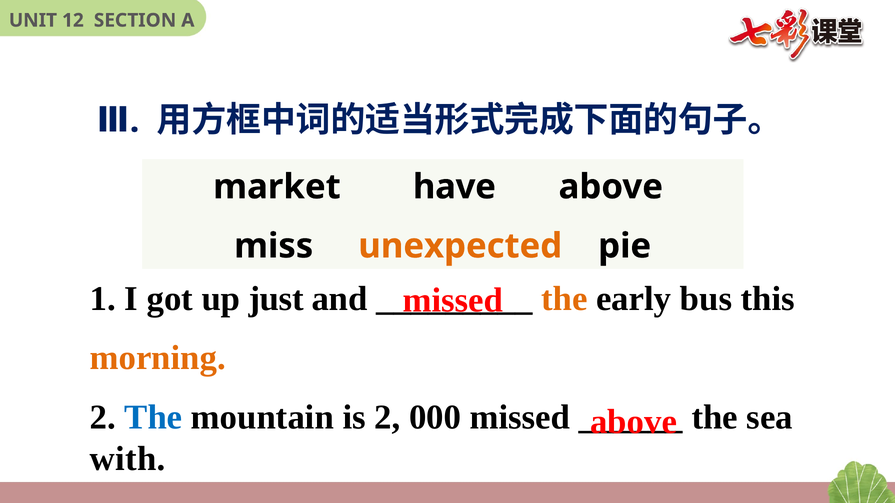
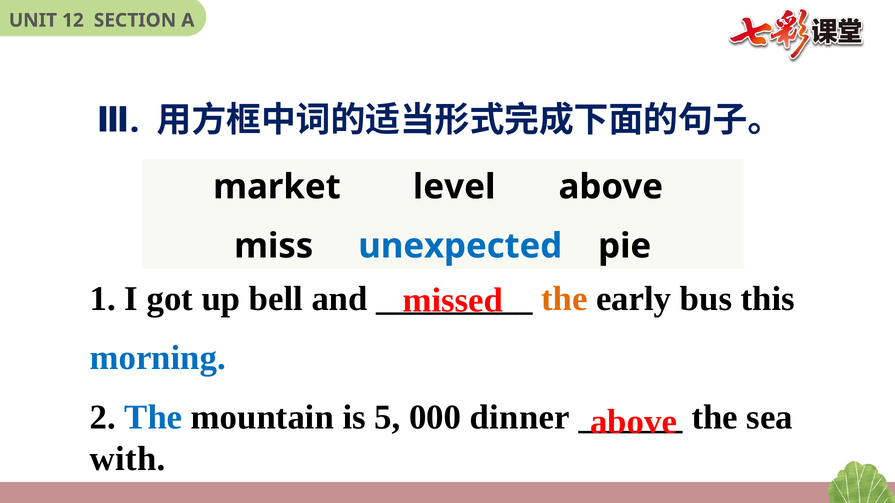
have: have -> level (454, 187)
unexpected colour: orange -> blue (460, 246)
just: just -> bell (276, 299)
morning colour: orange -> blue (158, 358)
is 2: 2 -> 5 (387, 418)
000 missed: missed -> dinner (520, 418)
